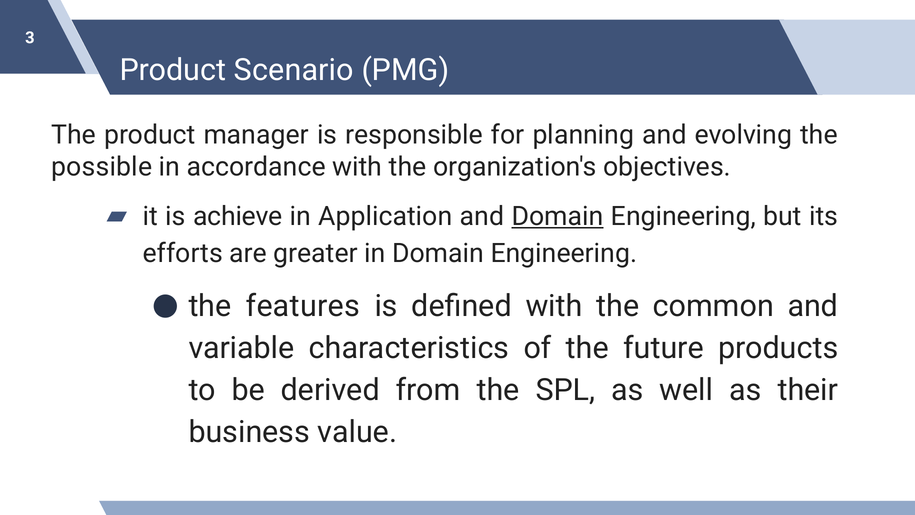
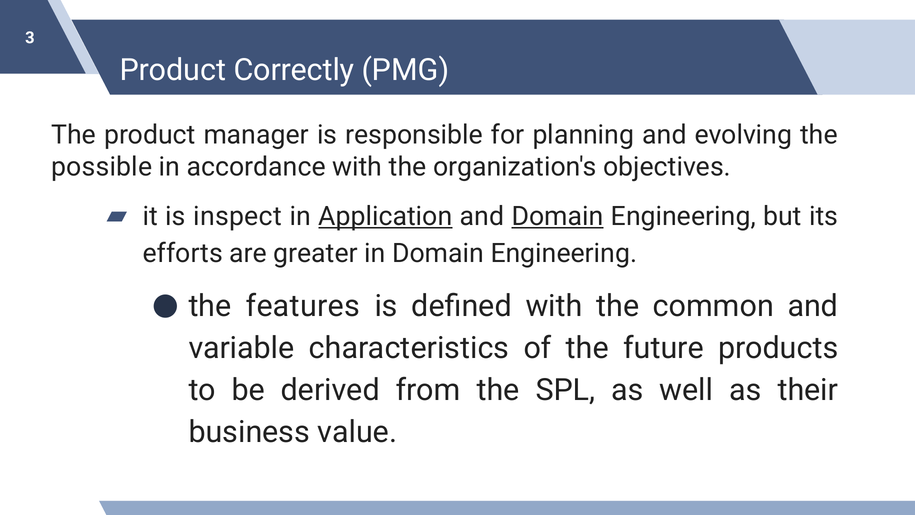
Scenario: Scenario -> Correctly (294, 70)
achieve: achieve -> inspect (238, 216)
Application underline: none -> present (385, 216)
